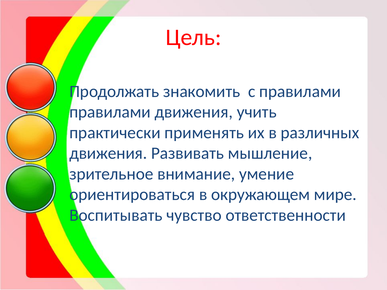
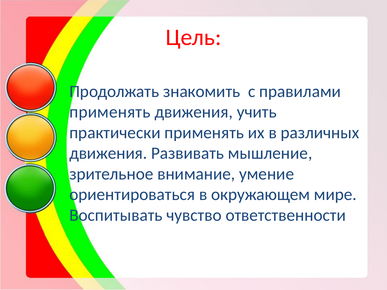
правилами: правилами -> применять (110, 112)
